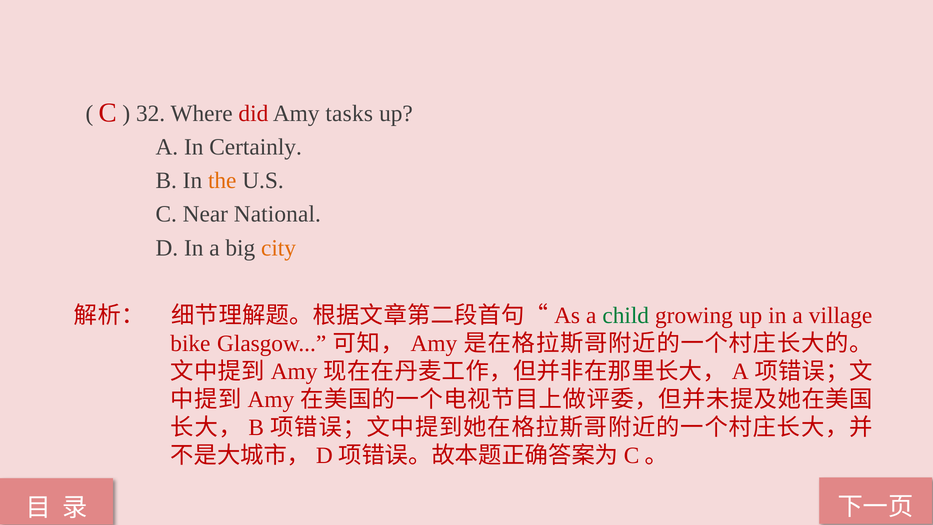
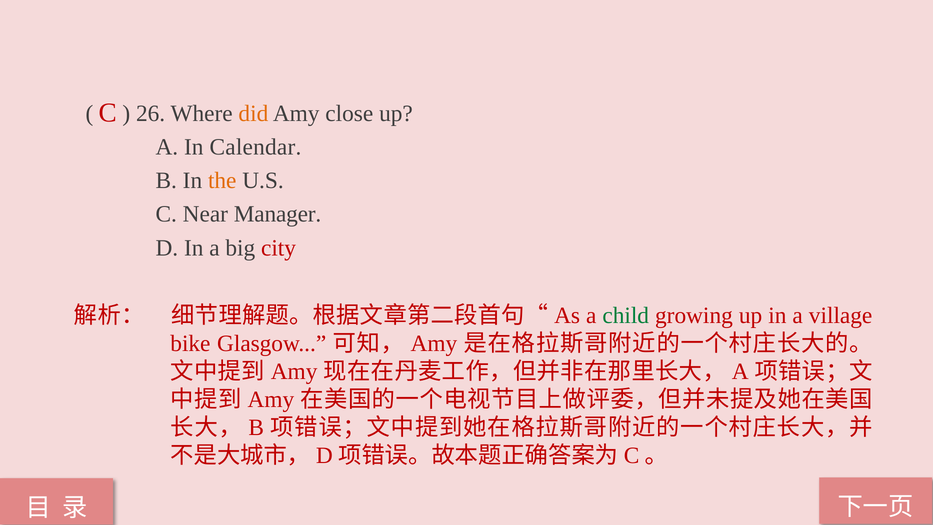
32: 32 -> 26 (151, 113)
did colour: red -> orange (253, 113)
tasks: tasks -> close (349, 113)
Certainly: Certainly -> Calendar (255, 147)
National: National -> Manager (278, 214)
city colour: orange -> red (279, 248)
